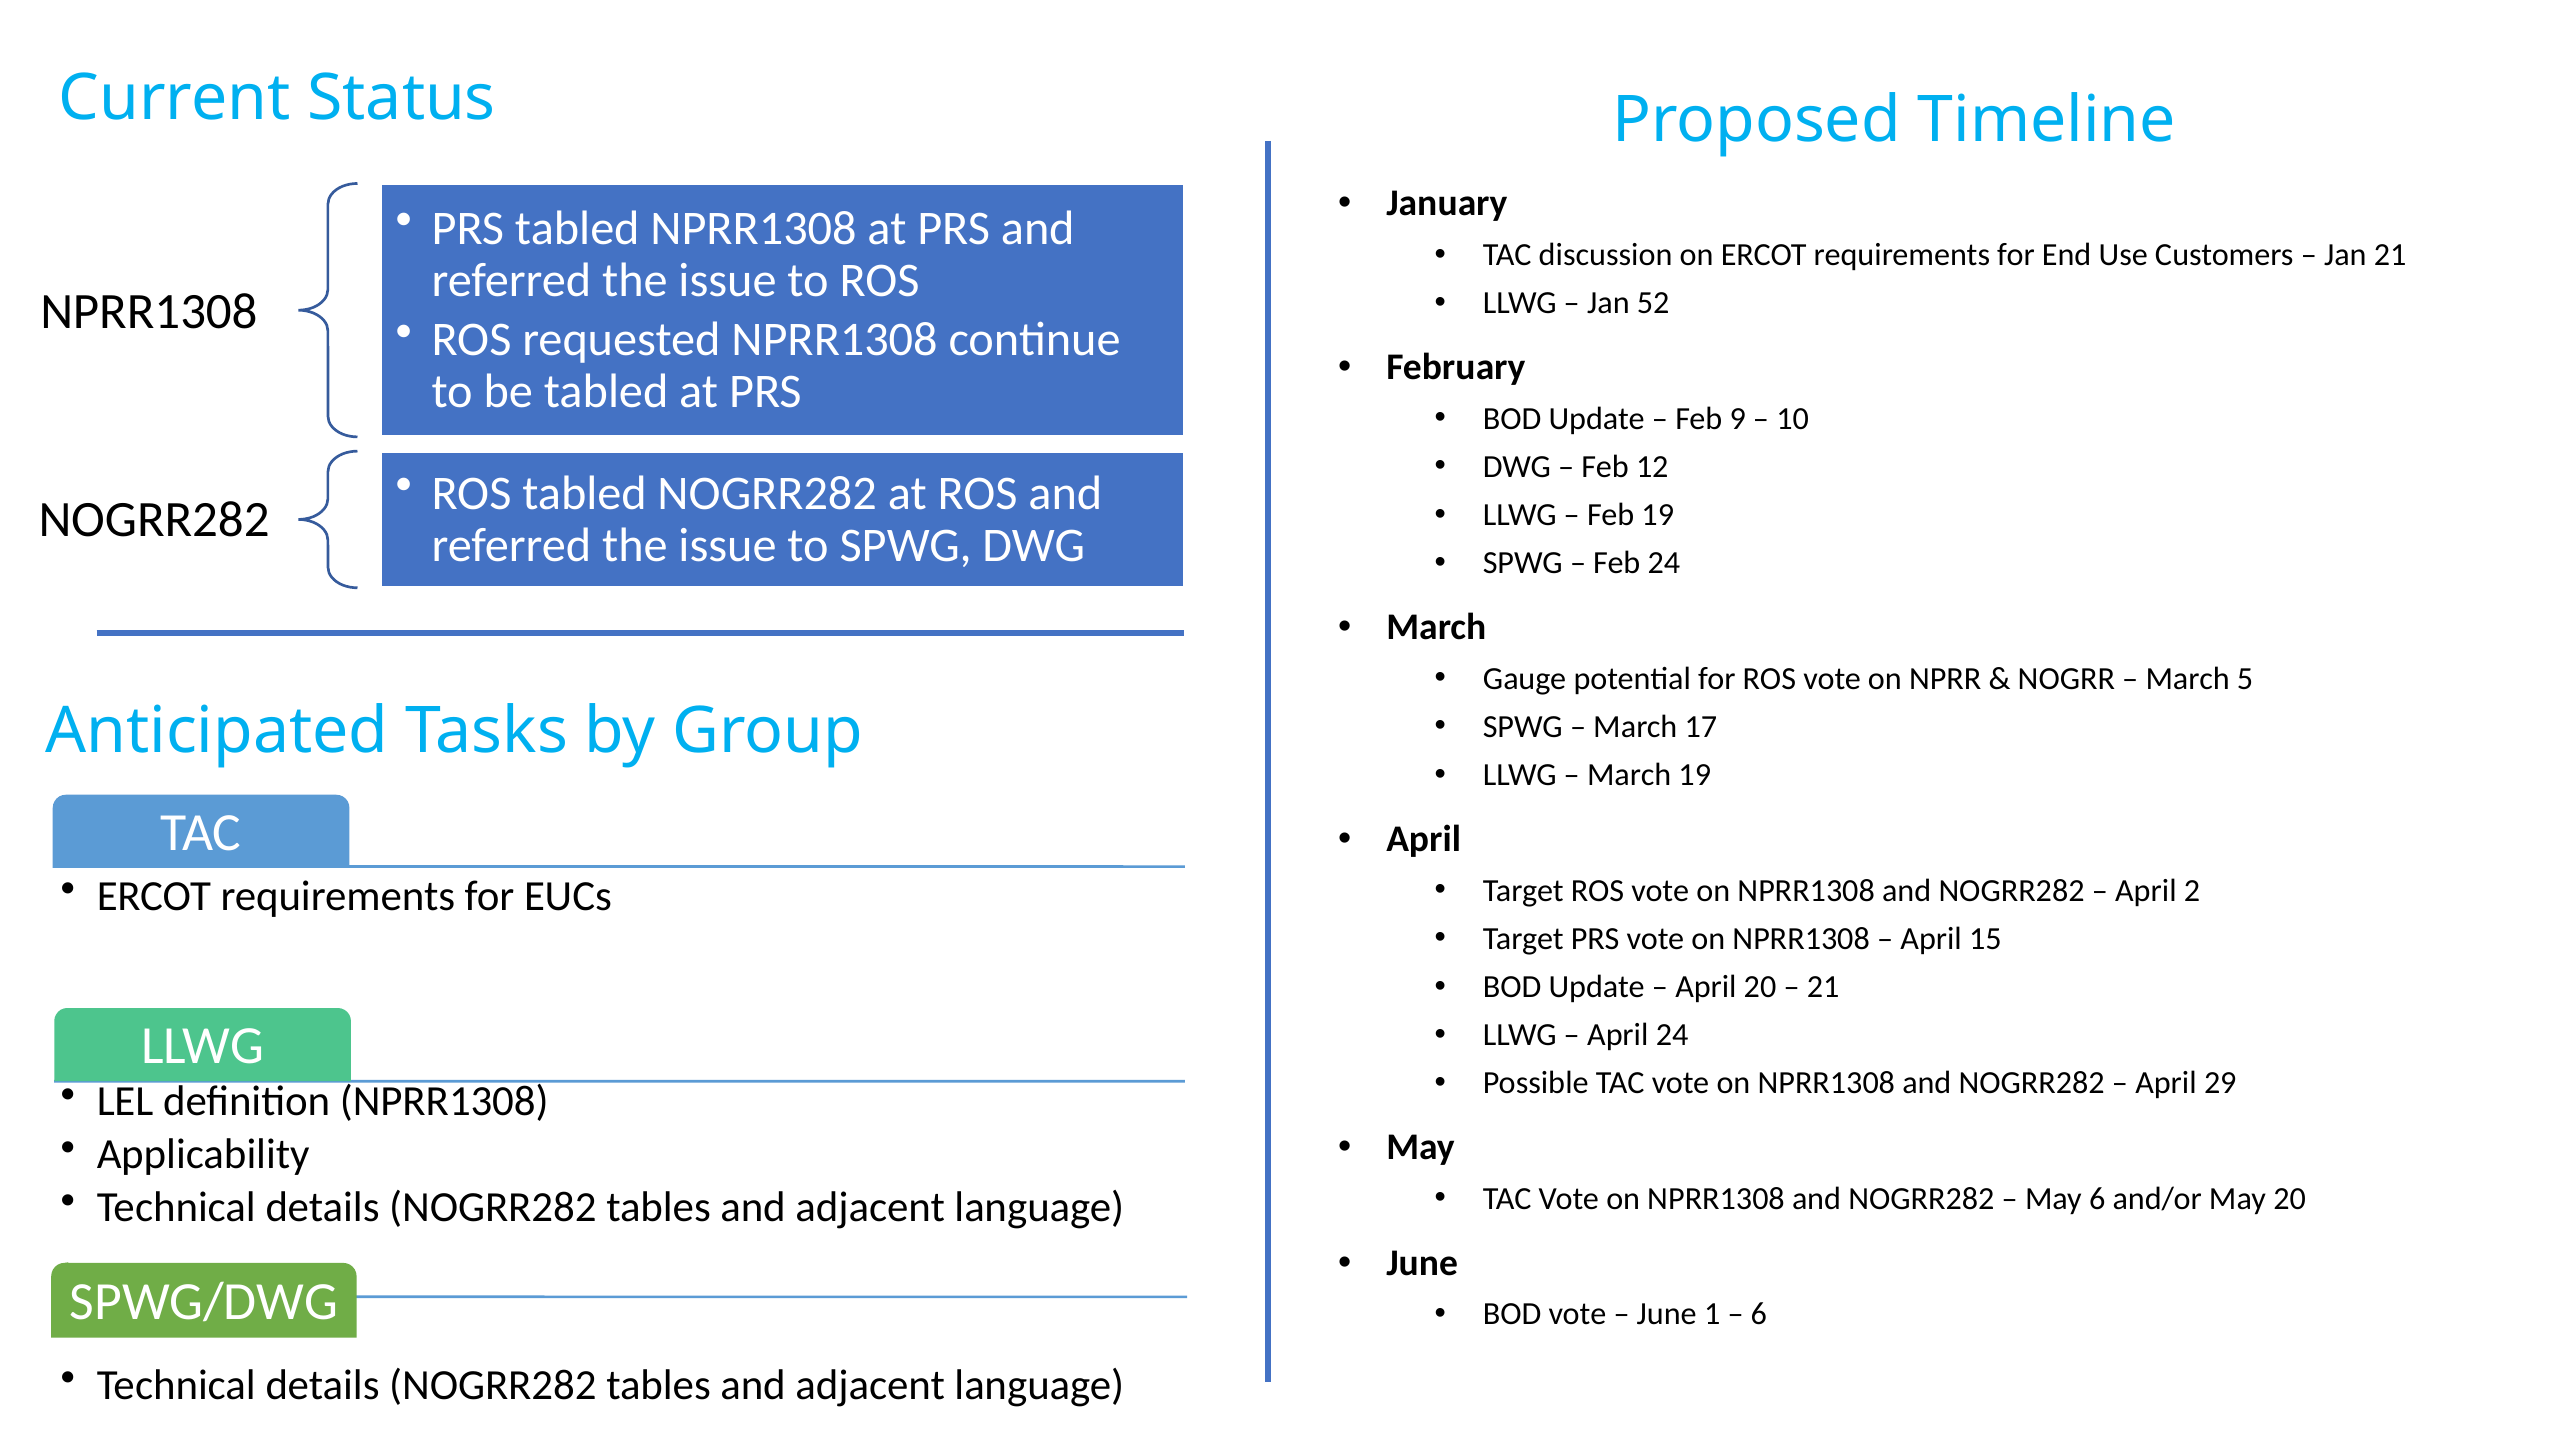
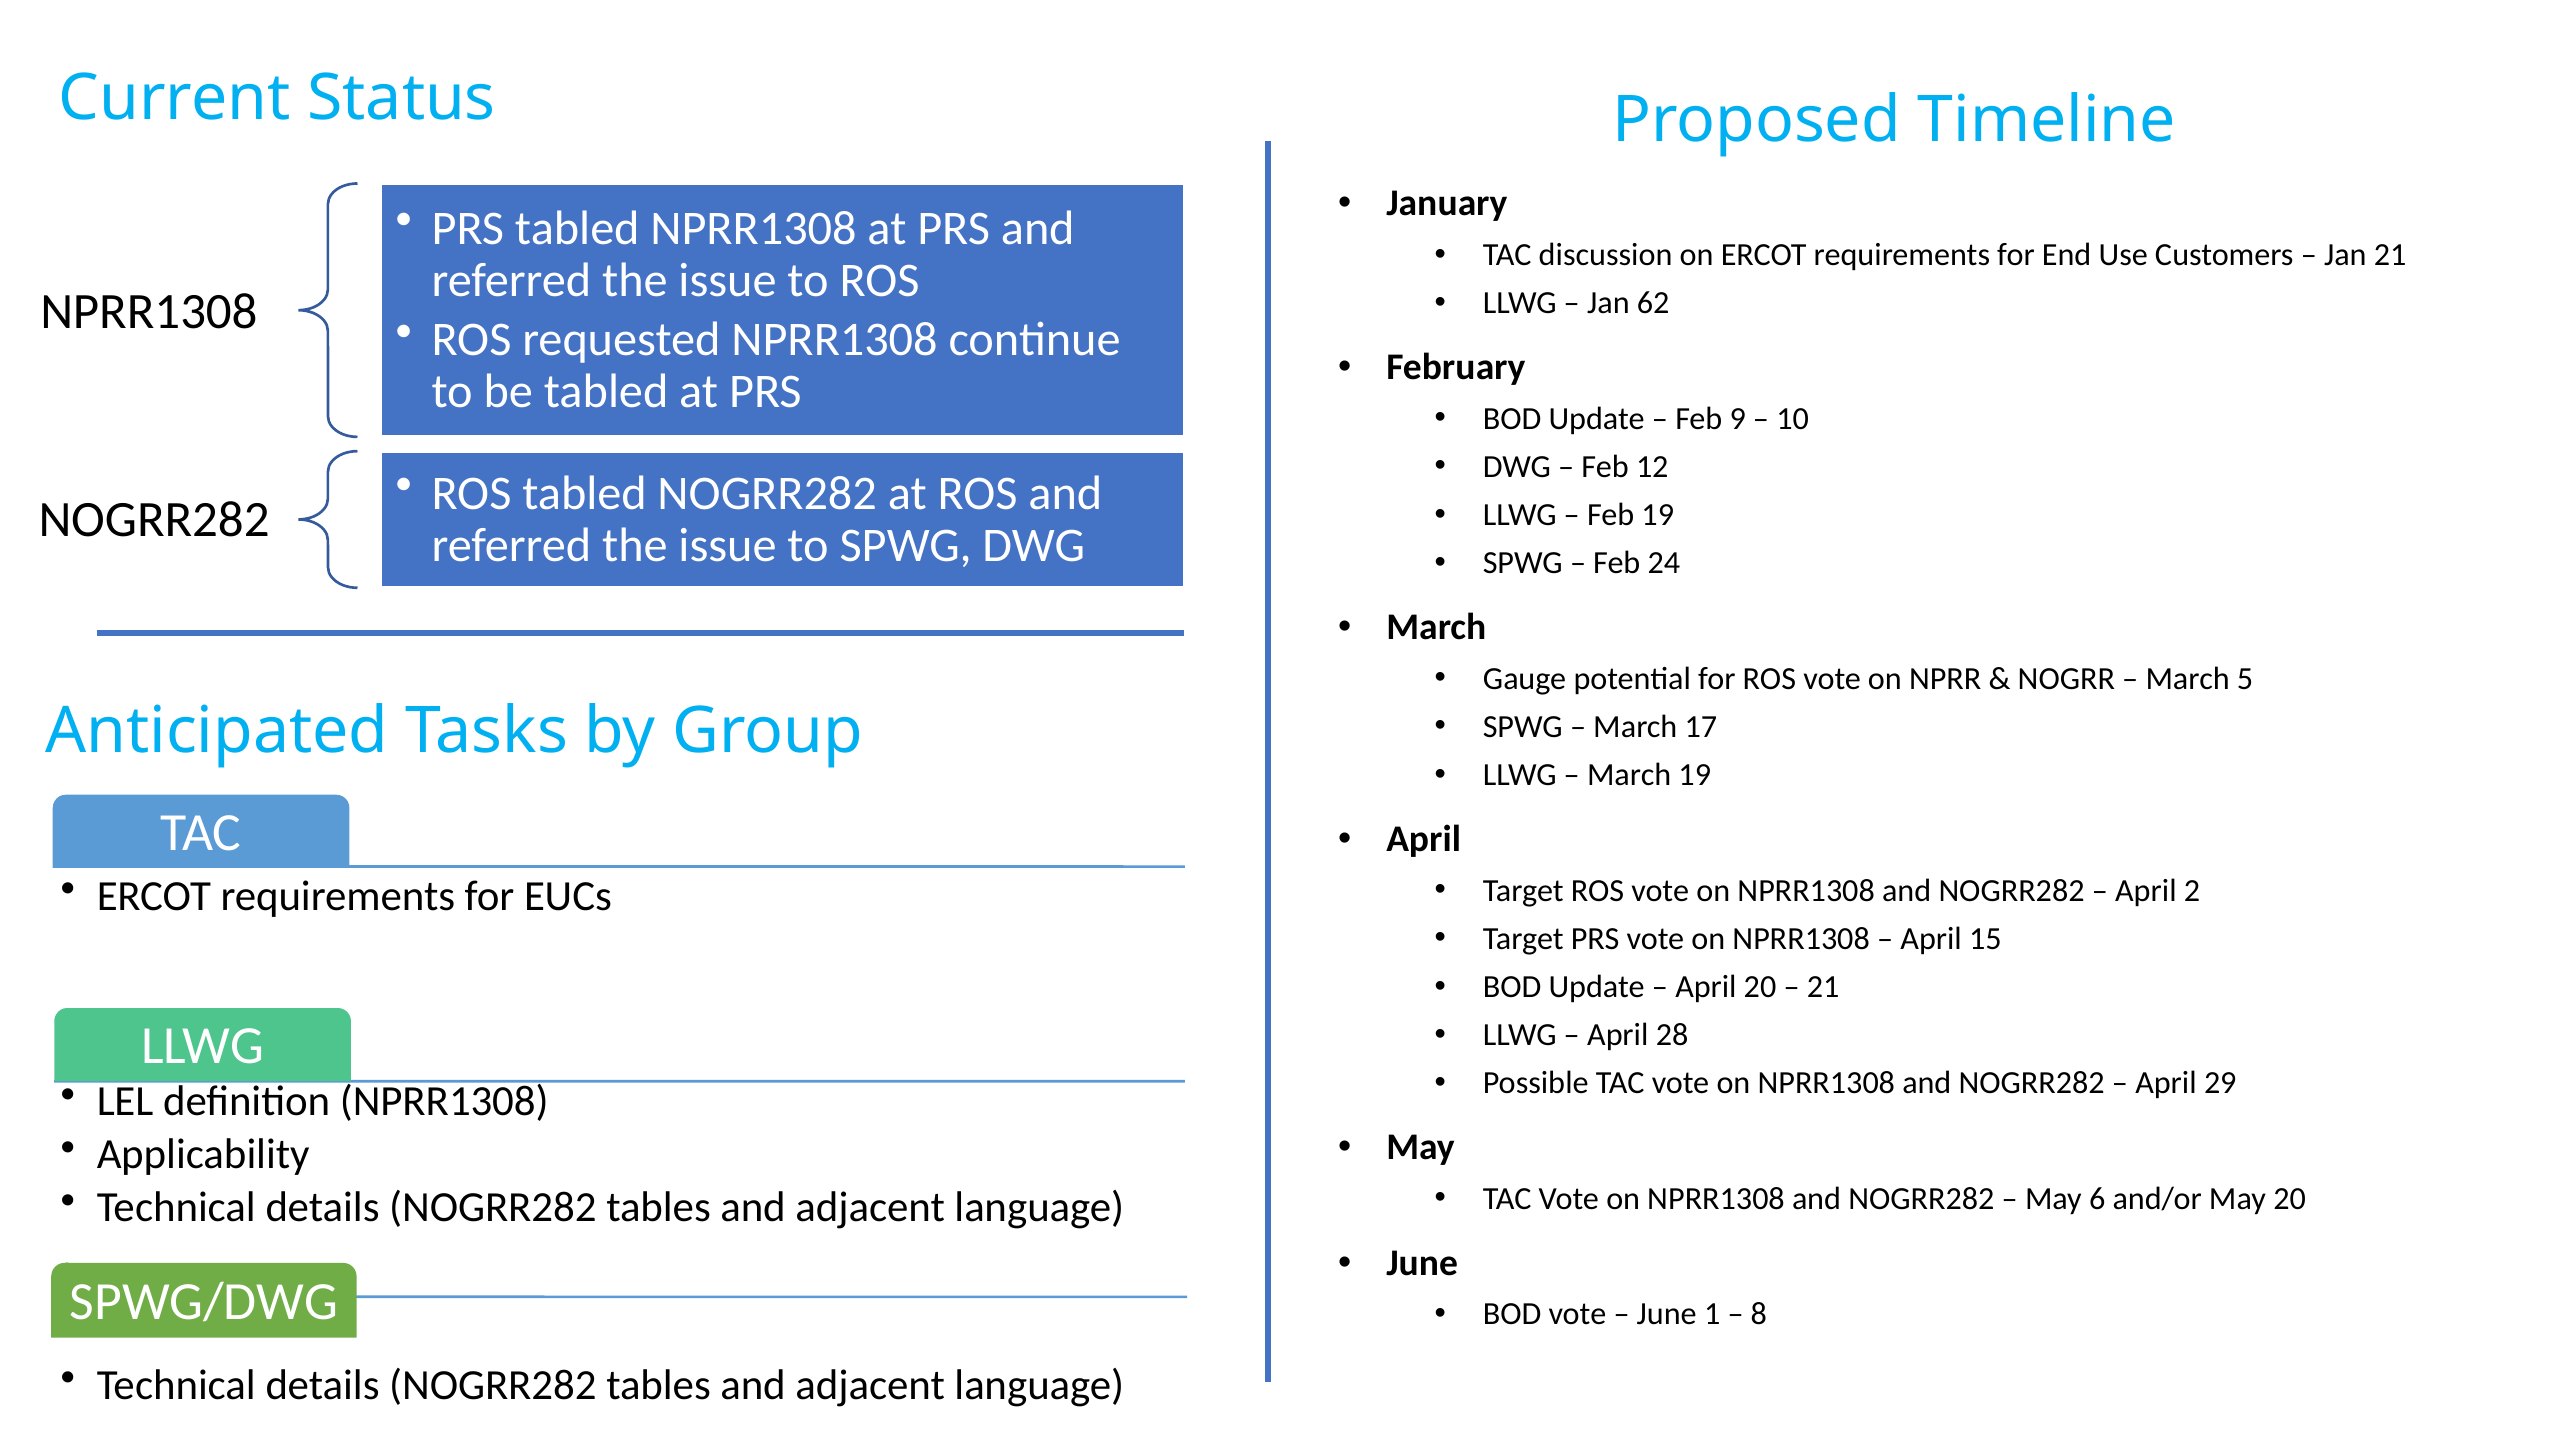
52: 52 -> 62 (1653, 303)
April 24: 24 -> 28 (1672, 1035)
6: 6 -> 8 (1759, 1314)
